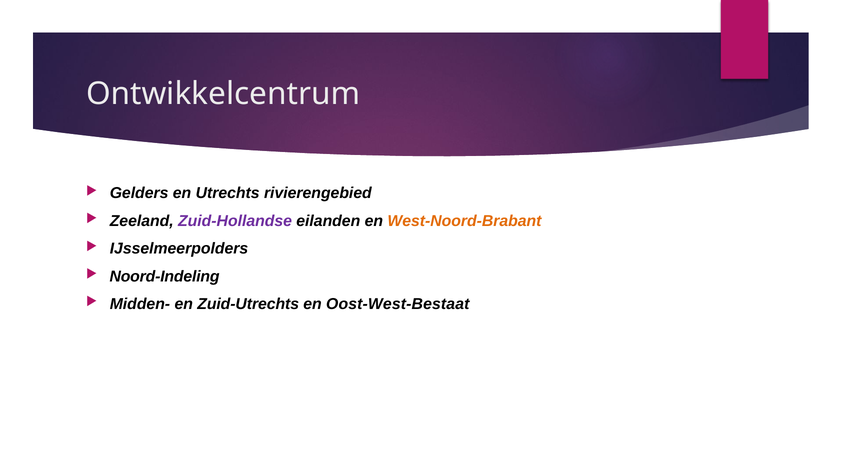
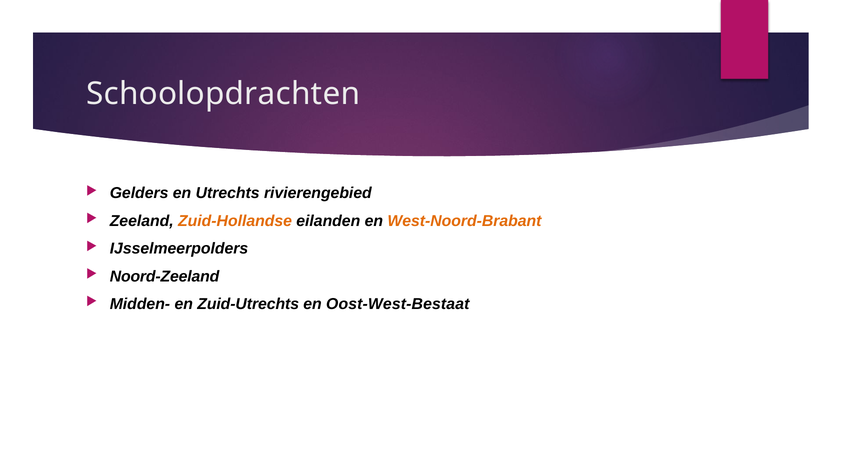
Ontwikkelcentrum: Ontwikkelcentrum -> Schoolopdrachten (223, 94)
Zuid-Hollandse colour: purple -> orange (235, 221)
Noord-Indeling: Noord-Indeling -> Noord-Zeeland (165, 277)
